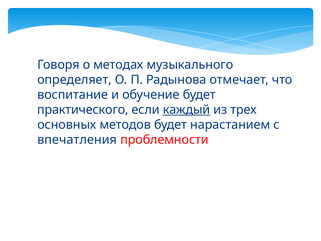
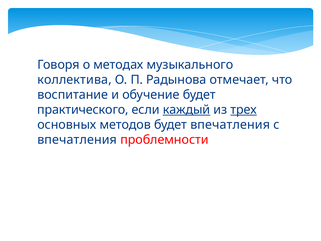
определяет: определяет -> коллектива (74, 80)
трех underline: none -> present (244, 110)
будет нарастанием: нарастанием -> впечатления (230, 125)
